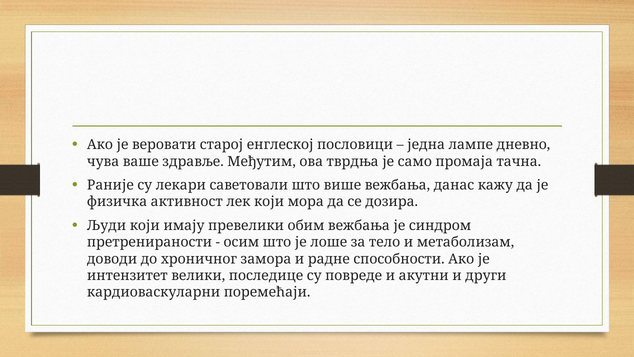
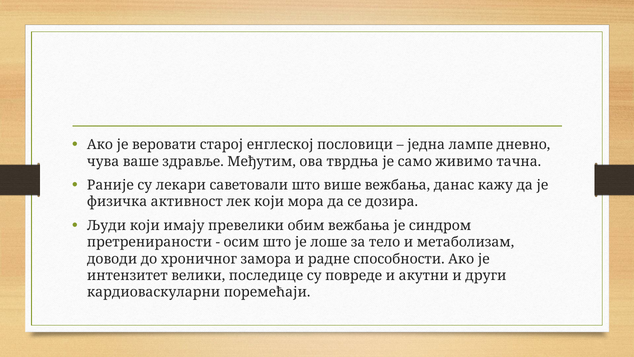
промаја: промаја -> живимо (464, 161)
